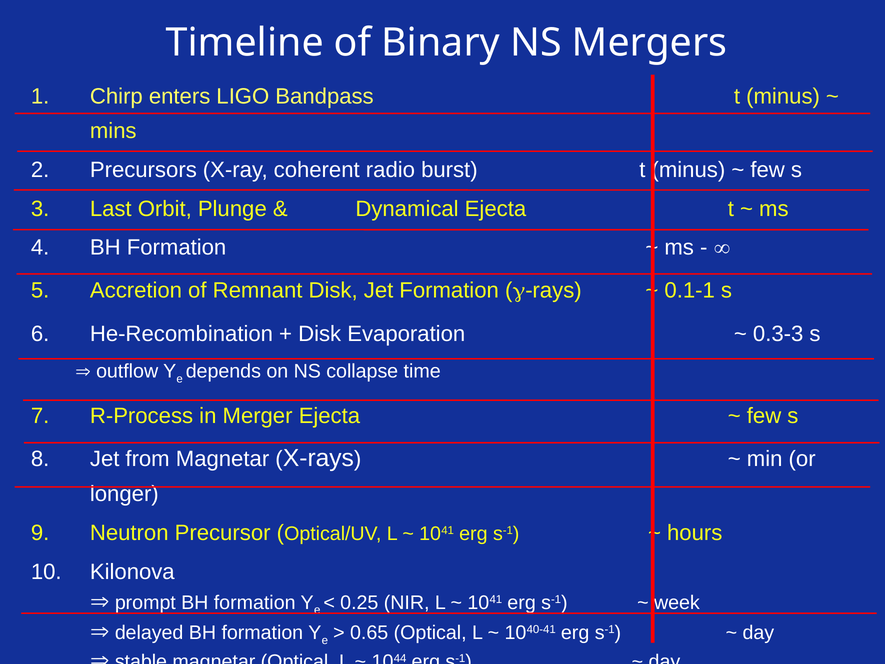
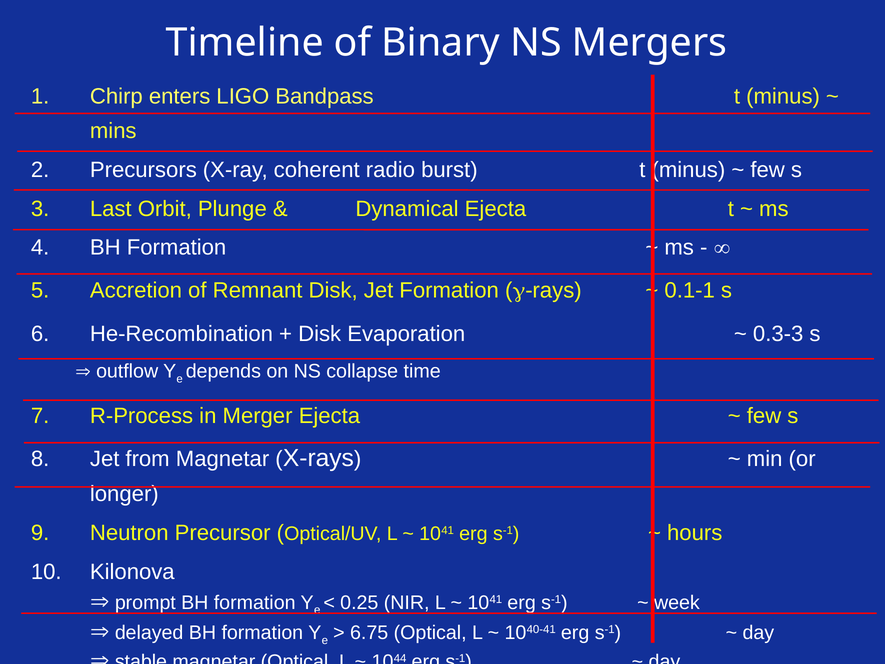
0.65: 0.65 -> 6.75 (369, 633)
